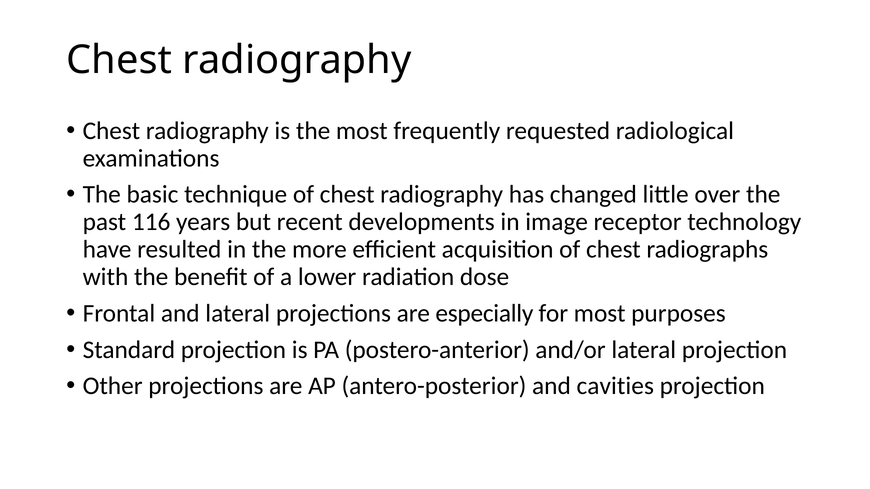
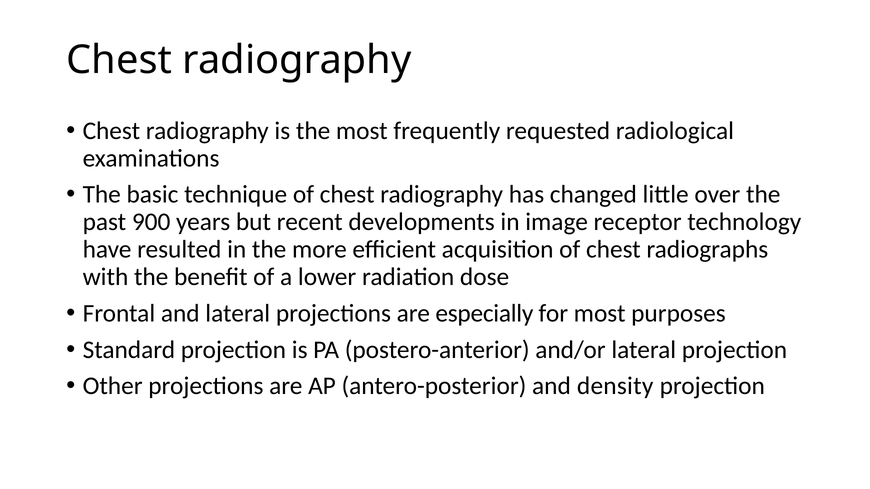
116: 116 -> 900 (151, 222)
cavities: cavities -> density (615, 386)
